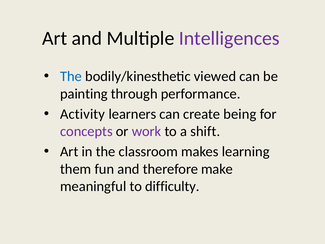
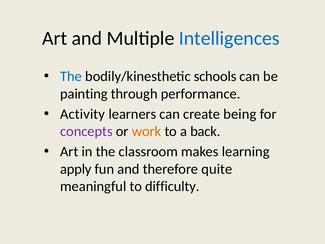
Intelligences colour: purple -> blue (229, 38)
viewed: viewed -> schools (215, 76)
work colour: purple -> orange (147, 131)
shift: shift -> back (205, 131)
them: them -> apply (76, 169)
make: make -> quite (217, 169)
